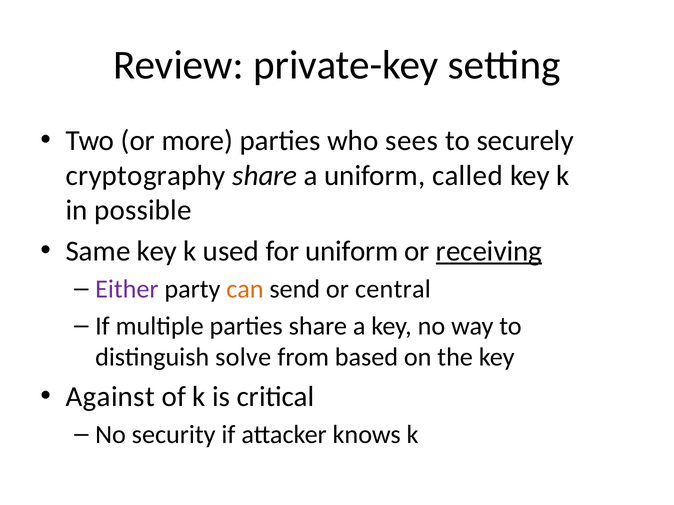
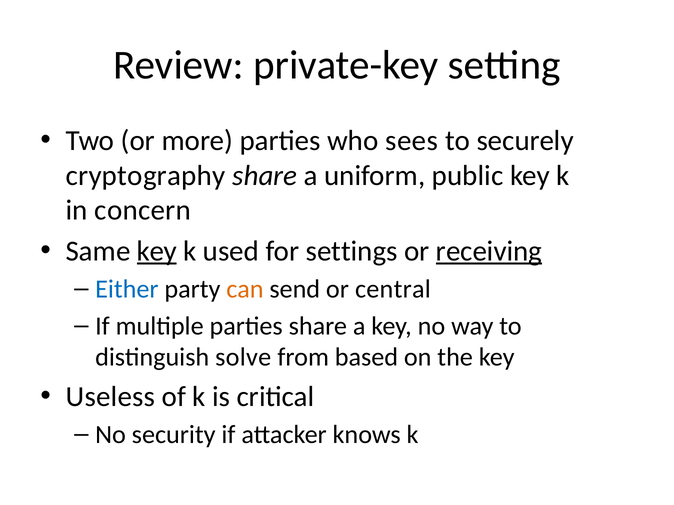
called: called -> public (468, 176)
possible: possible -> concern (143, 210)
key underline: none -> present (157, 251)
for uniform: uniform -> settings (352, 251)
Either colour: purple -> blue (127, 290)
Against: Against -> Useless (110, 397)
